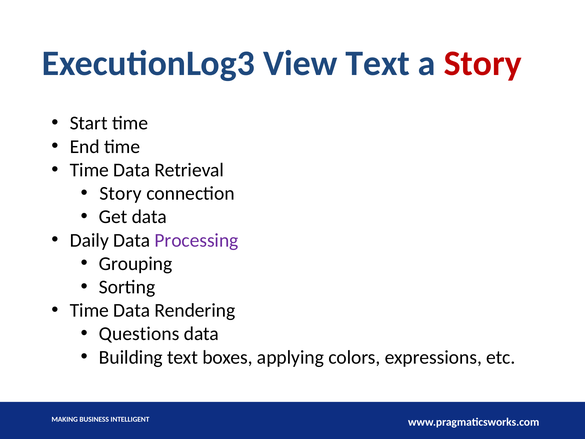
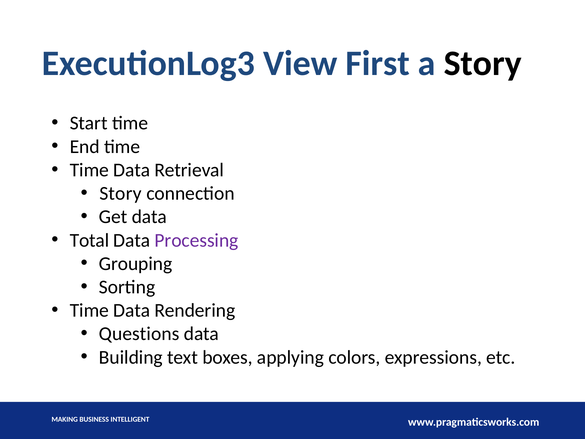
View Text: Text -> First (378, 63)
Story colour: red -> black (483, 63)
Daily: Daily -> Total (89, 240)
